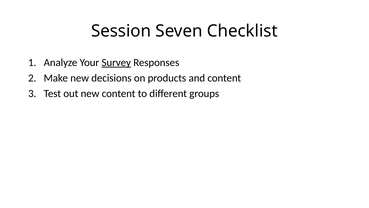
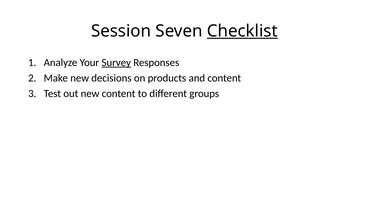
Checklist underline: none -> present (242, 31)
